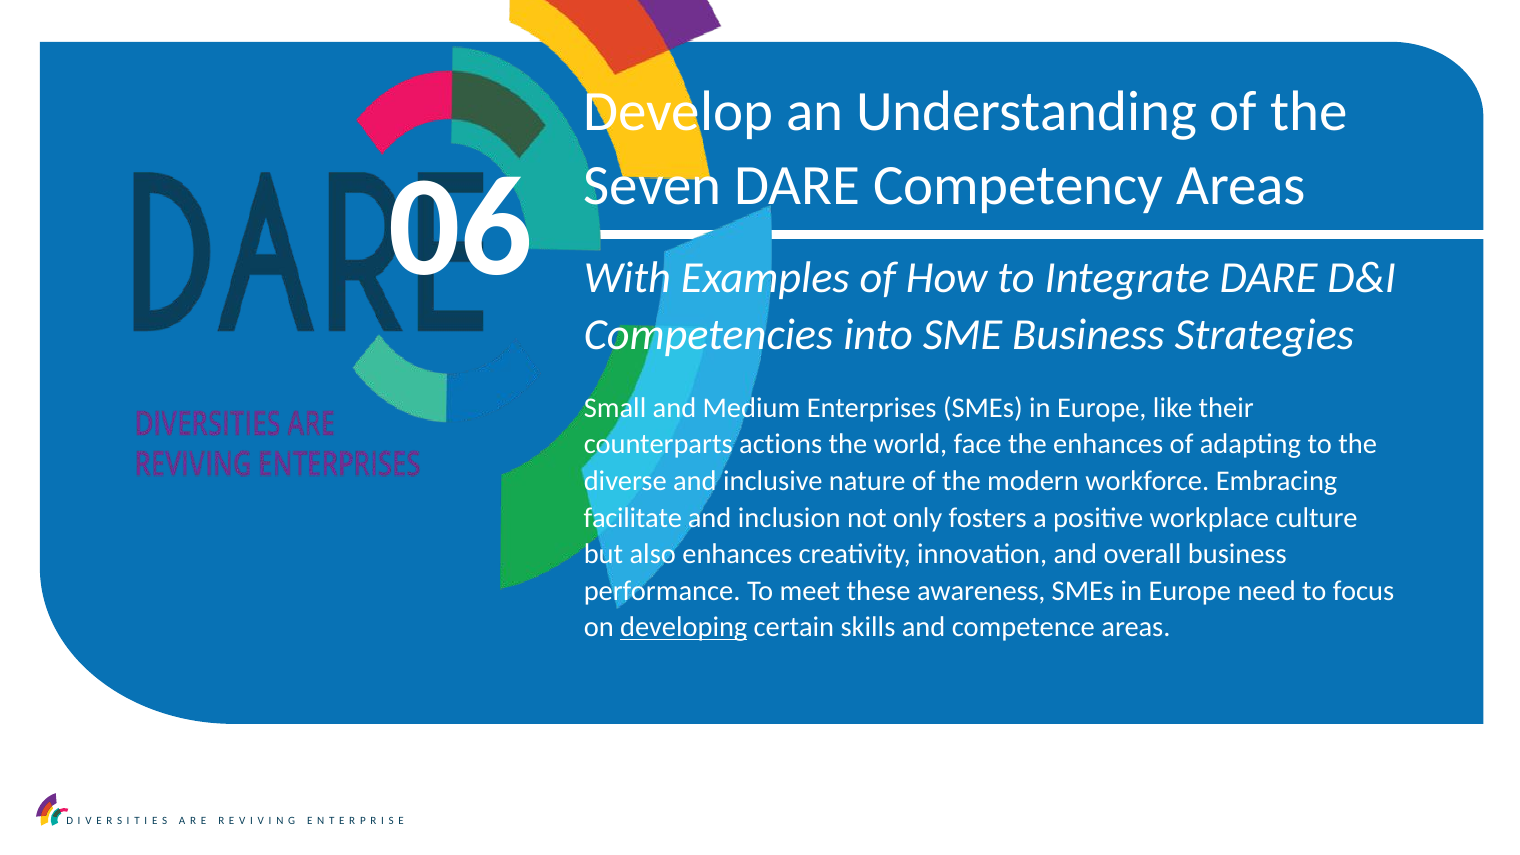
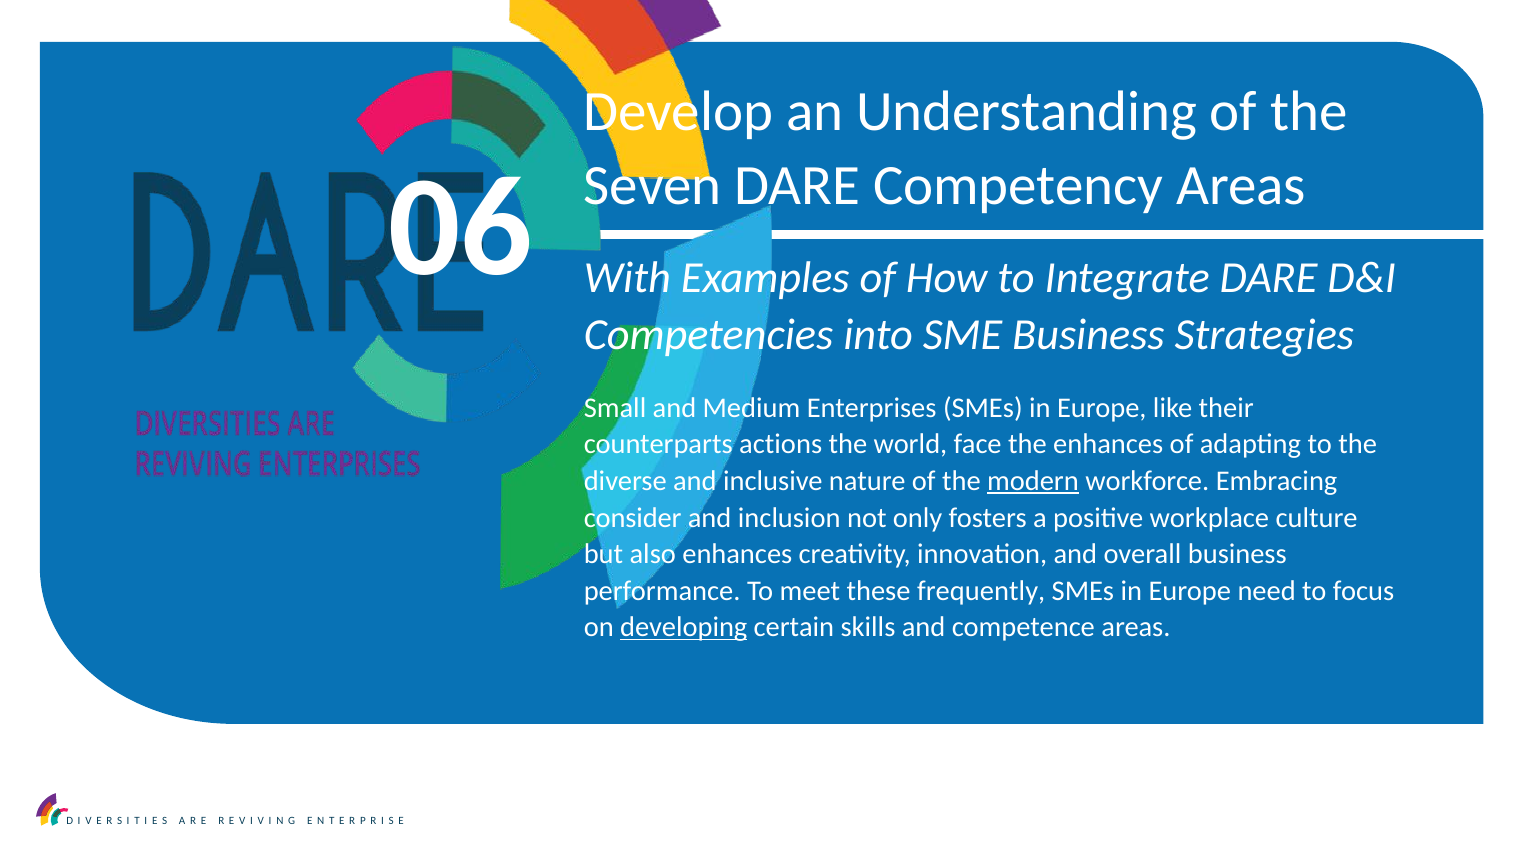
modern underline: none -> present (1033, 481)
facilitate: facilitate -> consider (633, 518)
awareness: awareness -> frequently (981, 591)
